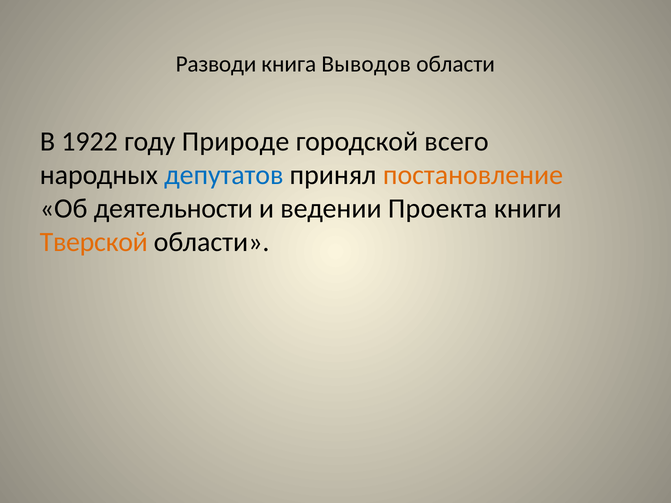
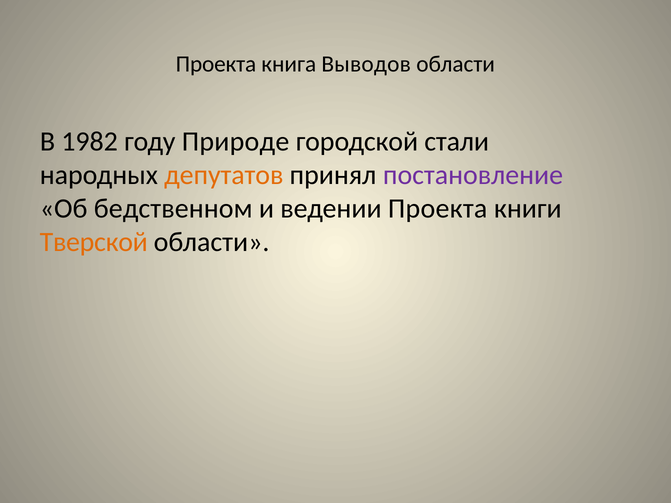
Разводи: Разводи -> Проекта (216, 64)
1922: 1922 -> 1982 (90, 142)
всего: всего -> стали (457, 142)
депутатов colour: blue -> orange (224, 175)
постановление colour: orange -> purple (473, 175)
деятельности: деятельности -> бедственном (173, 209)
